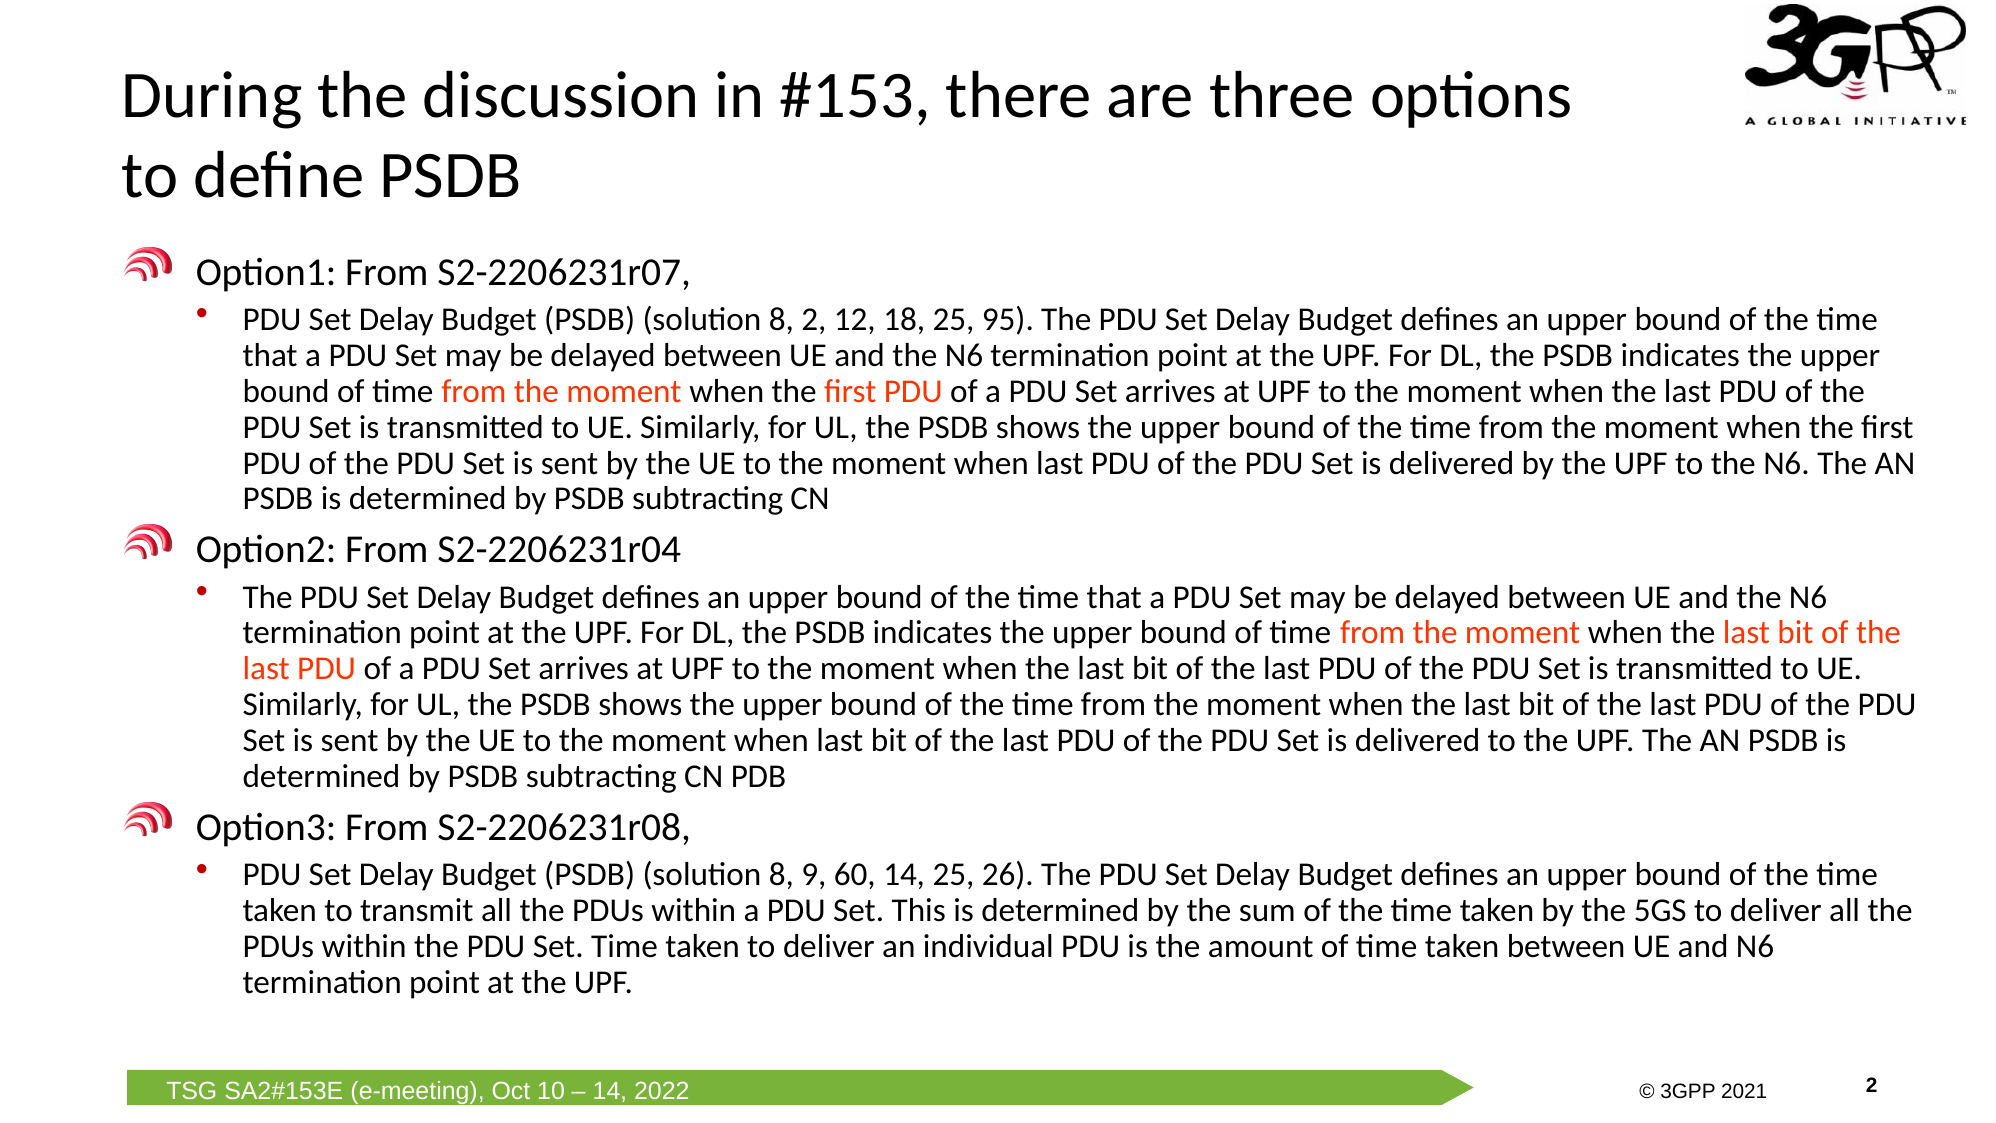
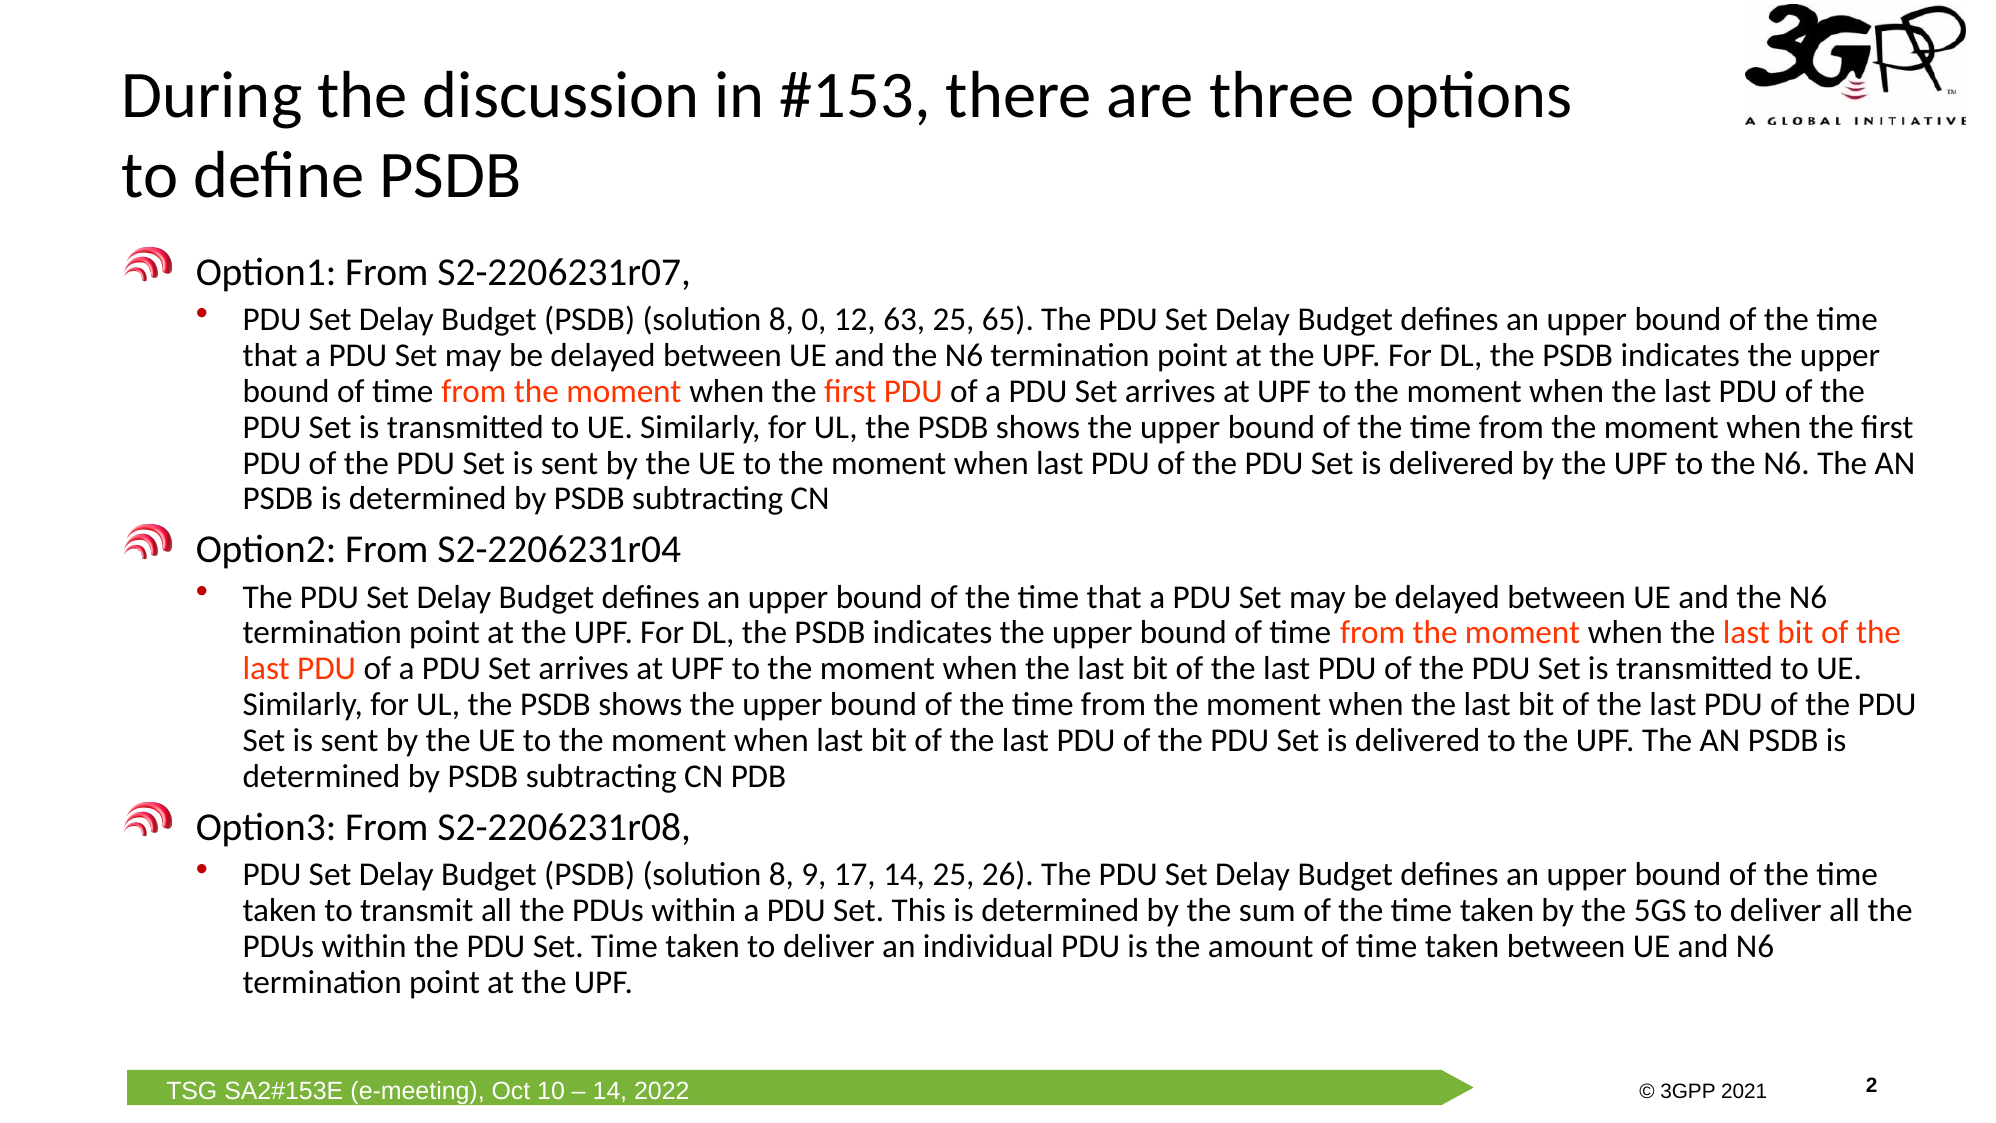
8 2: 2 -> 0 (814, 319)
18: 18 -> 63 (904, 319)
95: 95 -> 65 (1008, 319)
60: 60 -> 17 (855, 874)
